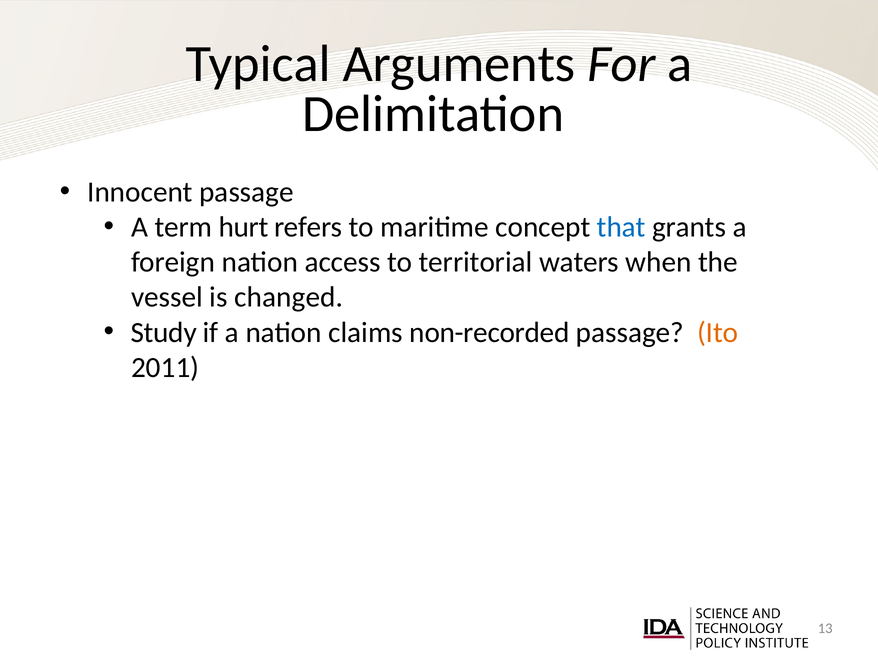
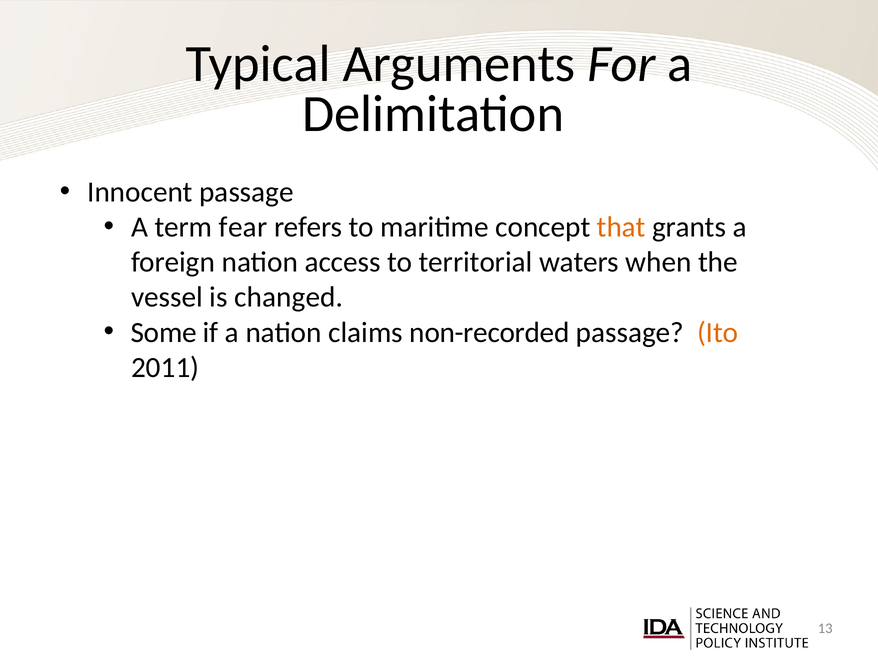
hurt: hurt -> fear (243, 227)
that colour: blue -> orange (621, 227)
Study: Study -> Some (164, 333)
